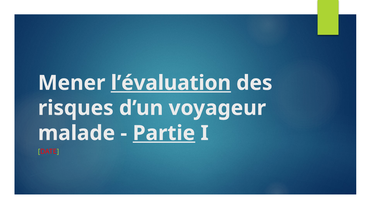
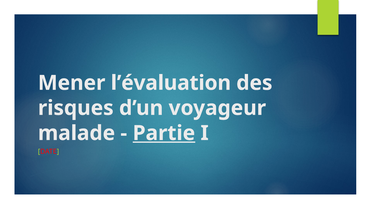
l’évaluation underline: present -> none (171, 83)
